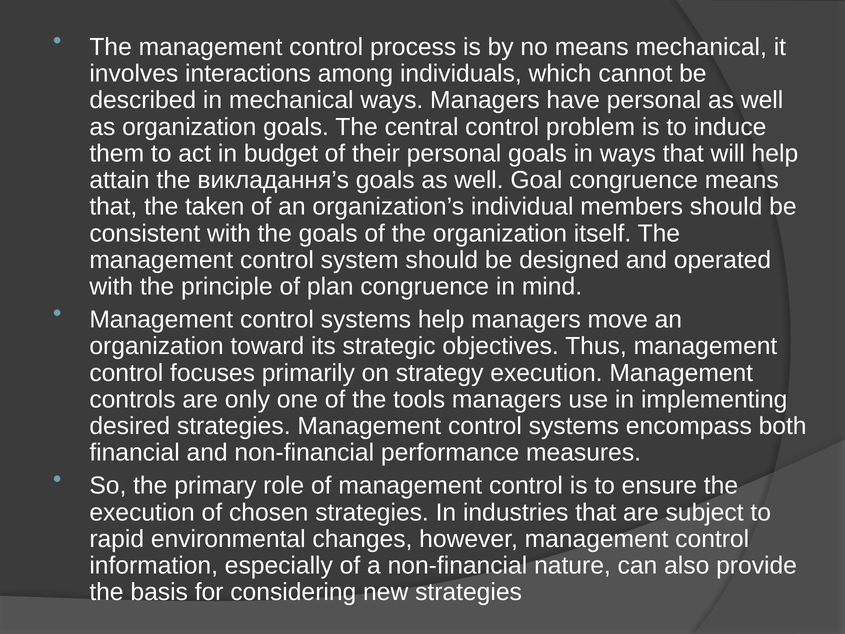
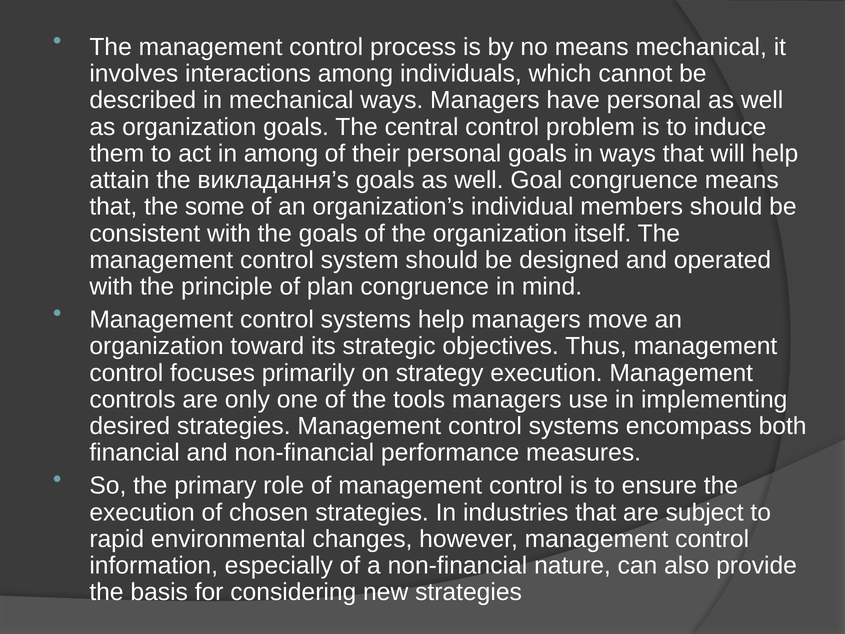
in budget: budget -> among (281, 154)
taken: taken -> some (215, 207)
